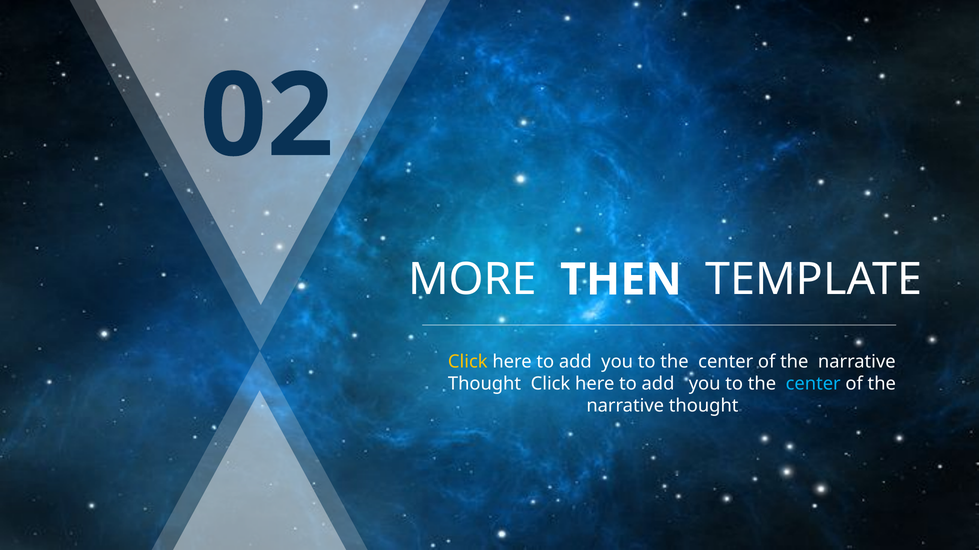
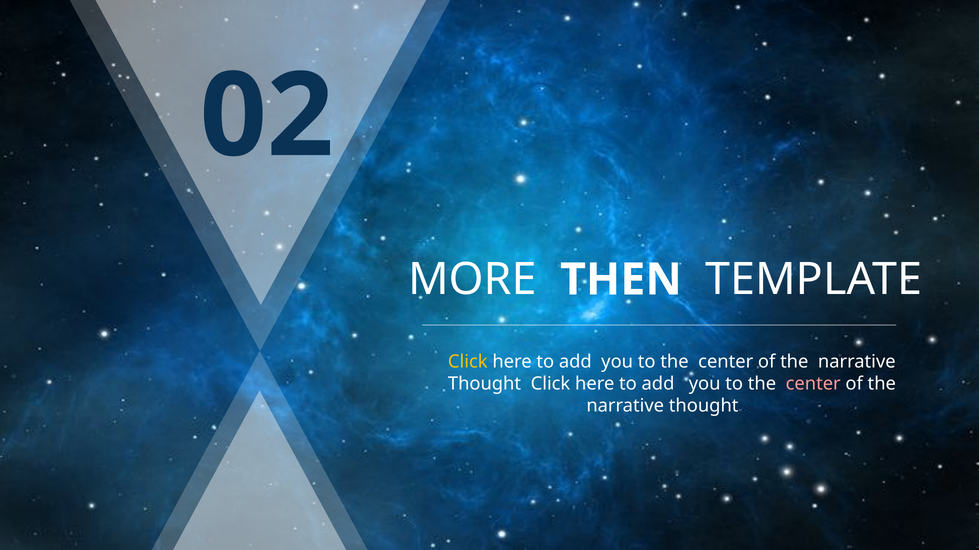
center colour: light blue -> pink (813, 384)
